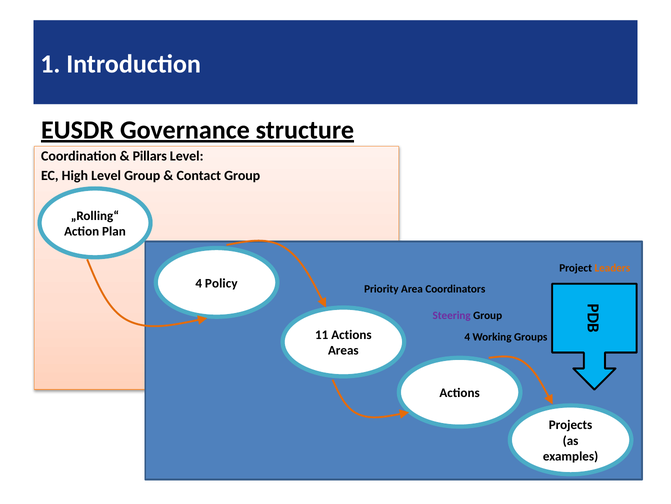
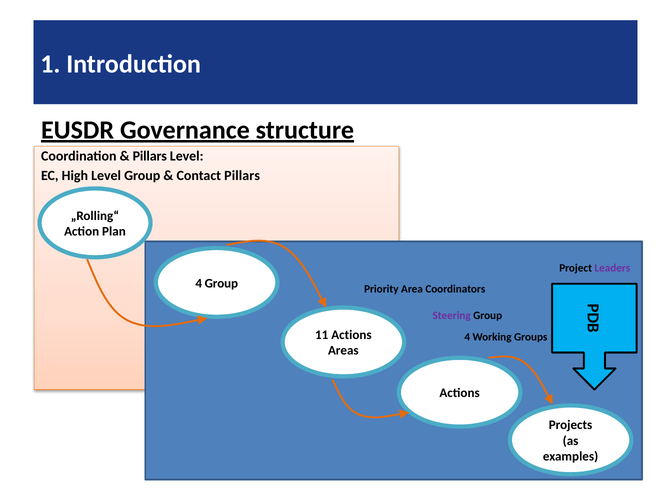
Contact Group: Group -> Pillars (242, 175)
Leaders colour: orange -> purple (612, 268)
4 Policy: Policy -> Group (221, 283)
